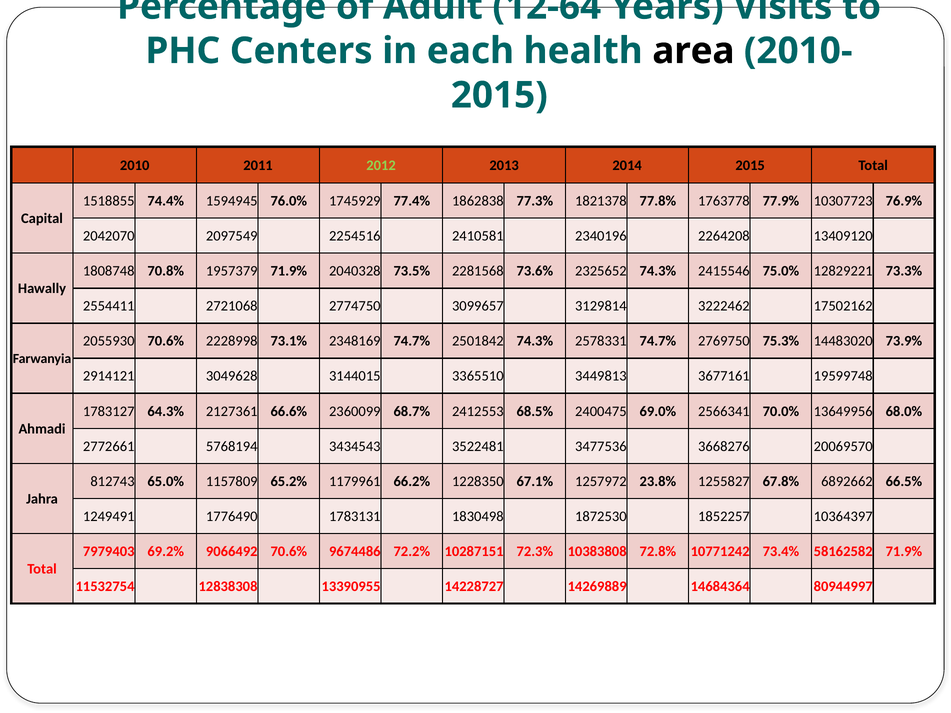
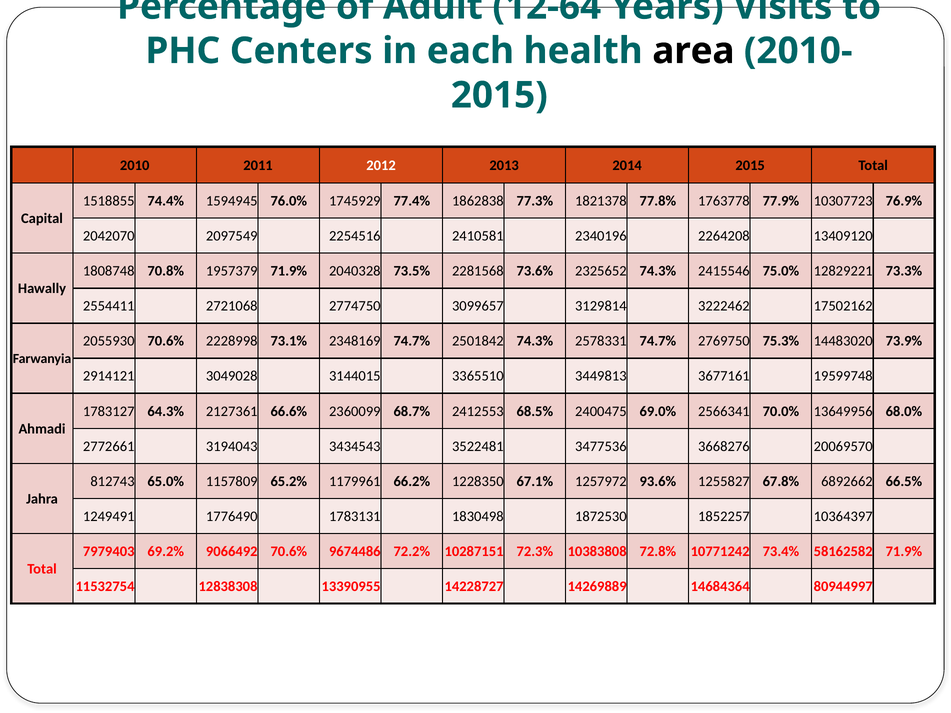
2012 colour: light green -> white (381, 165)
3049628: 3049628 -> 3049028 (232, 376)
5768194: 5768194 -> 3194043 (232, 446)
23.8%: 23.8% -> 93.6% (658, 481)
